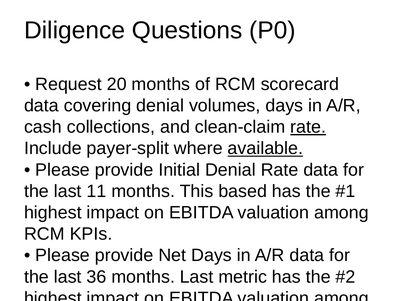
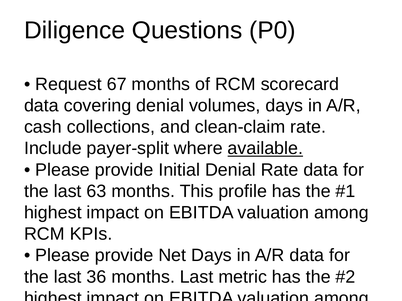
20: 20 -> 67 (117, 84)
rate underline: present -> none (308, 127)
11: 11 -> 63 (97, 192)
based: based -> profile (243, 192)
